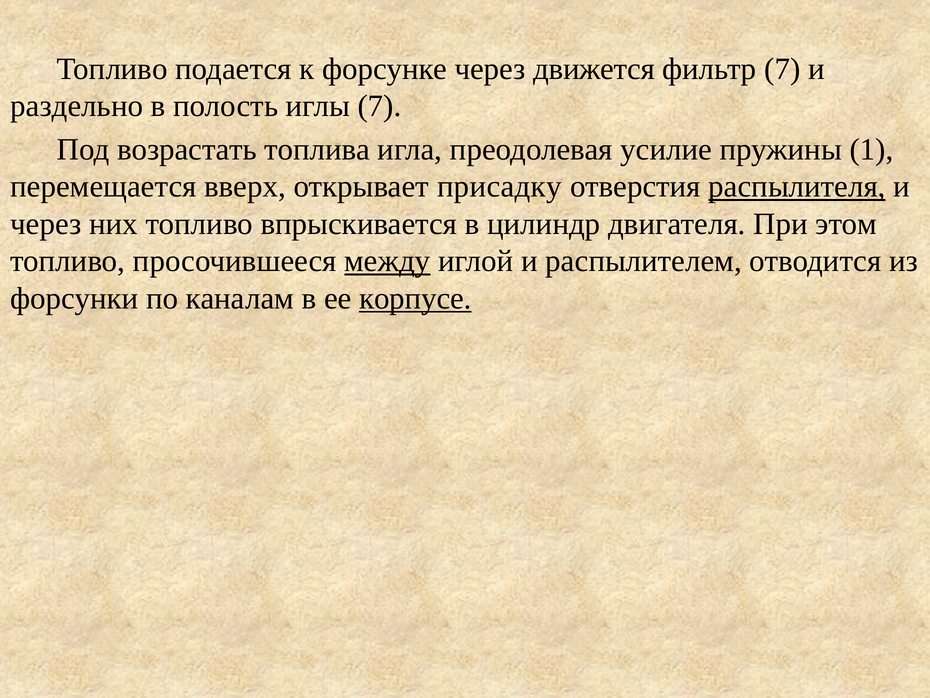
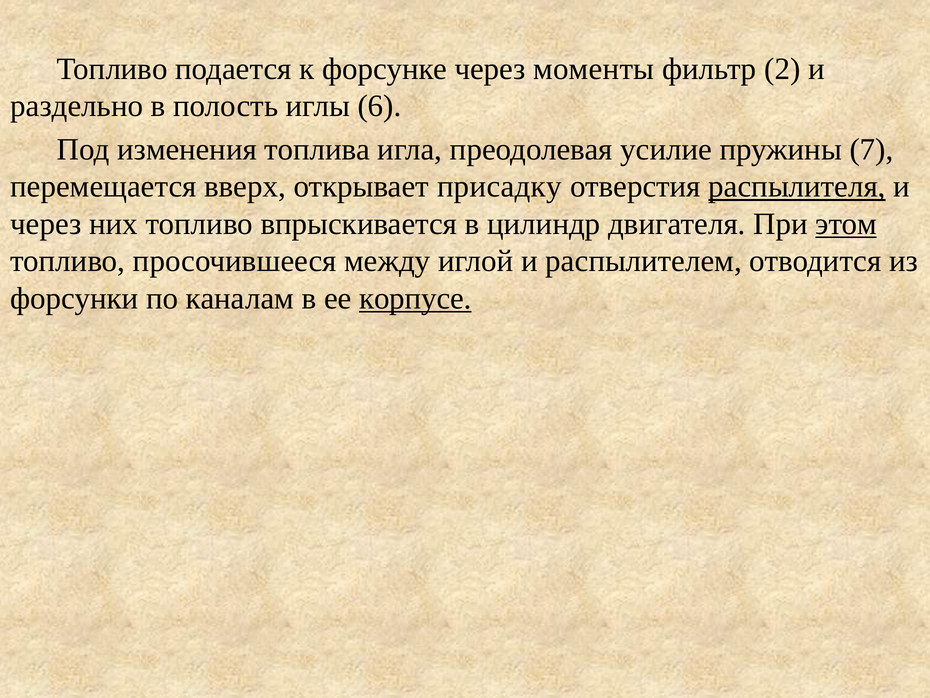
движется: движется -> моменты (594, 69)
фильтр 7: 7 -> 2 (782, 69)
иглы 7: 7 -> 6 (380, 106)
возрастать: возрастать -> изменения (187, 149)
1: 1 -> 7 (872, 149)
этом underline: none -> present (846, 224)
между underline: present -> none (387, 261)
